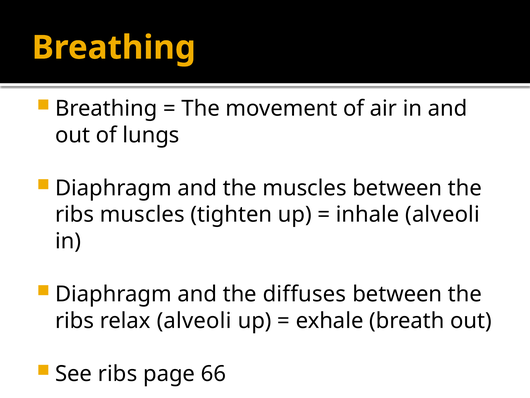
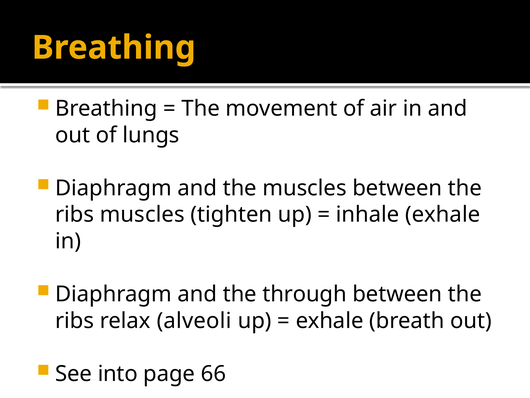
inhale alveoli: alveoli -> exhale (443, 214)
diffuses: diffuses -> through (305, 294)
See ribs: ribs -> into (118, 373)
